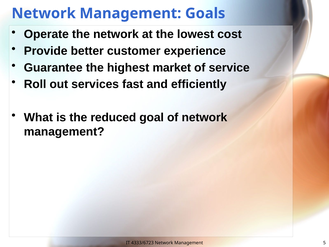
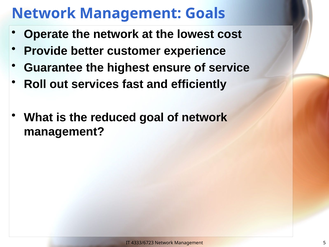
market: market -> ensure (172, 68)
